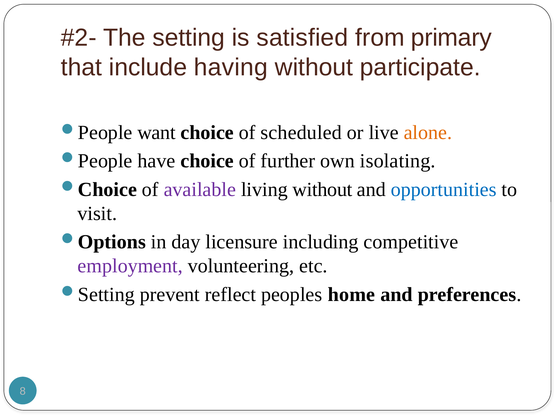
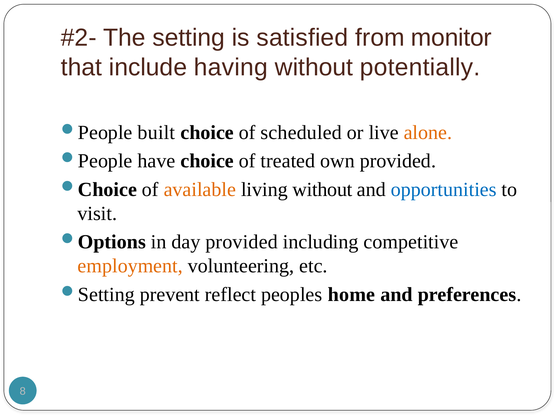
primary: primary -> monitor (451, 38)
participate: participate -> potentially (420, 67)
want: want -> built (156, 133)
further: further -> treated (288, 161)
own isolating: isolating -> provided (398, 161)
available colour: purple -> orange (200, 190)
day licensure: licensure -> provided (242, 242)
employment colour: purple -> orange (130, 266)
